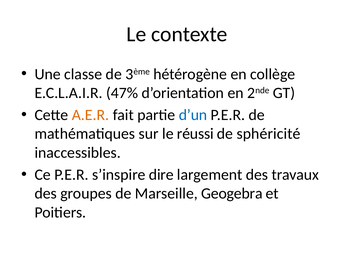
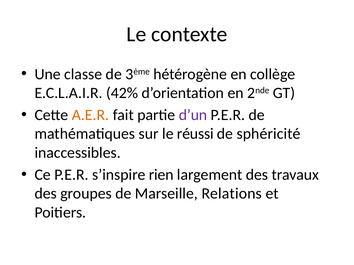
47%: 47% -> 42% (122, 93)
d’un colour: blue -> purple (193, 115)
dire: dire -> rien (161, 175)
Geogebra: Geogebra -> Relations (232, 194)
